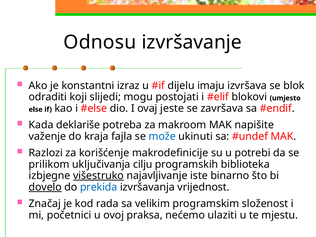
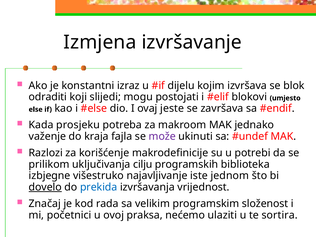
Odnosu: Odnosu -> Izmjena (100, 42)
imaju: imaju -> kojim (211, 86)
deklariše: deklariše -> prosjeku (78, 125)
napišite: napišite -> jednako (254, 125)
može colour: blue -> purple (162, 136)
višestruko underline: present -> none (98, 176)
binarno: binarno -> jednom (230, 176)
mjestu: mjestu -> sortira (280, 215)
